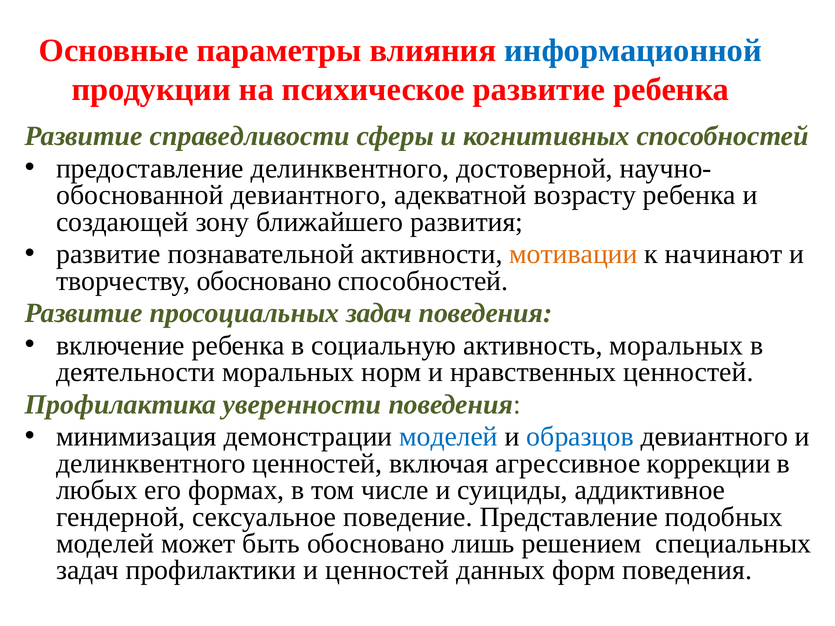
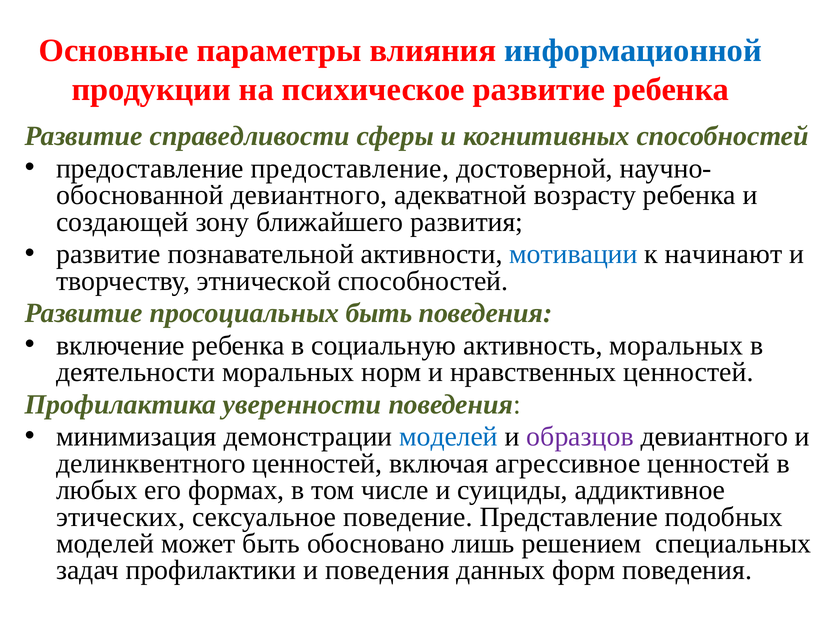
предоставление делинквентного: делинквентного -> предоставление (350, 169)
мотивации colour: orange -> blue (574, 254)
творчеству обосновано: обосновано -> этнической (264, 281)
просоциальных задач: задач -> быть (379, 313)
образцов colour: blue -> purple (580, 437)
агрессивное коррекции: коррекции -> ценностей (709, 464)
гендерной: гендерной -> этических (121, 517)
и ценностей: ценностей -> поведения (387, 570)
